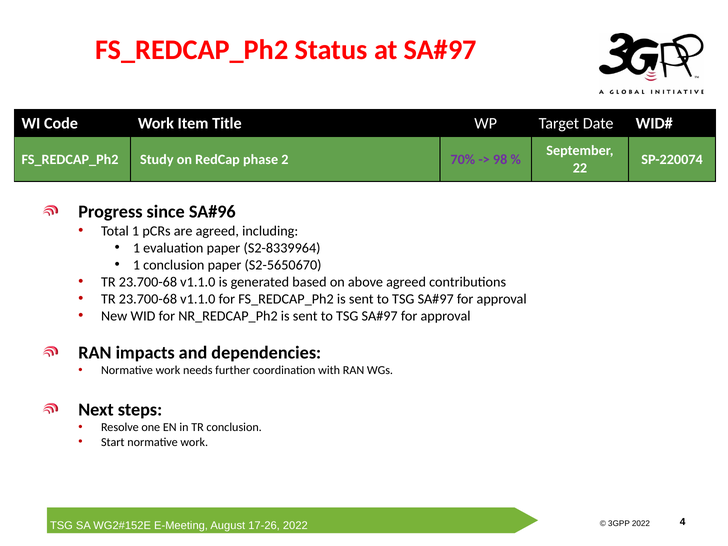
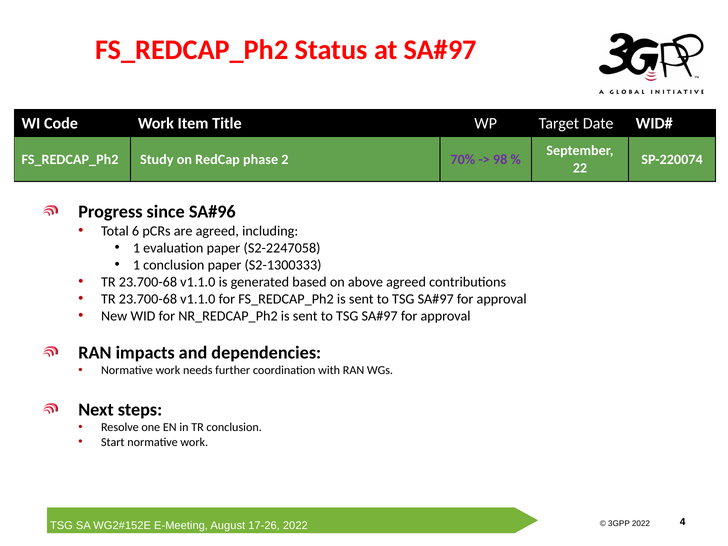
Total 1: 1 -> 6 (136, 231)
S2-8339964: S2-8339964 -> S2-2247058 (282, 248)
S2-5650670: S2-5650670 -> S2-1300333 (283, 265)
